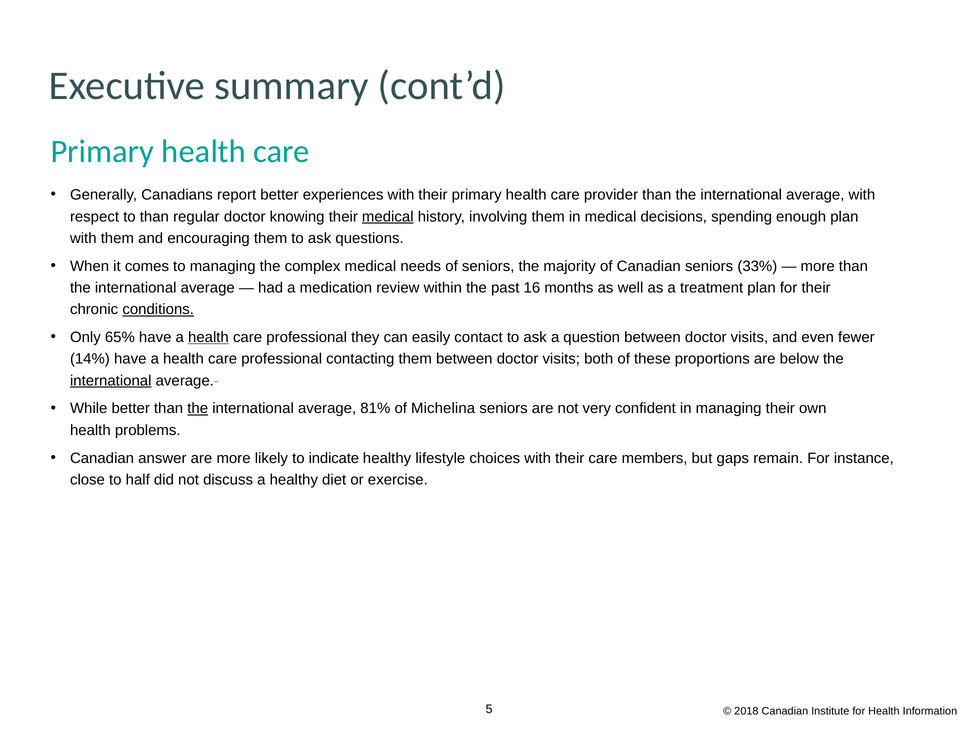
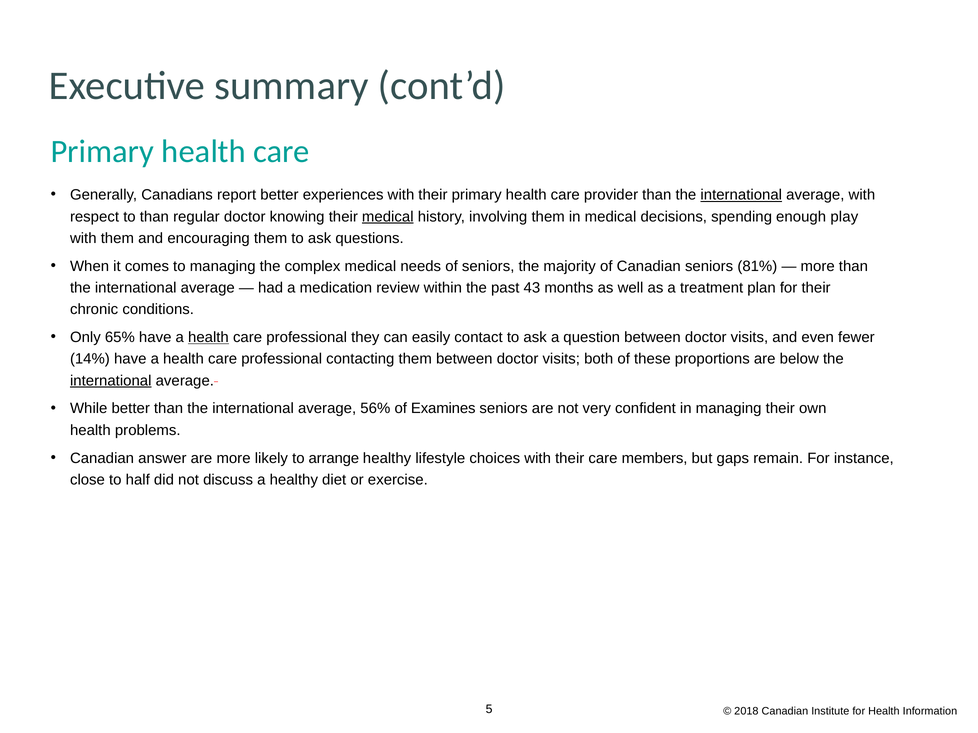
international underline: none -> present (741, 195)
enough plan: plan -> play (844, 217)
33%: 33% -> 81% (757, 266)
16: 16 -> 43 (532, 288)
conditions underline: present -> none (158, 310)
the underline: present -> none (198, 409)
81%: 81% -> 56% (375, 409)
Michelina: Michelina -> Examines (443, 409)
indicate: indicate -> arrange (334, 458)
